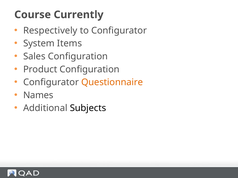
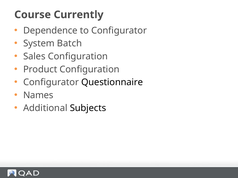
Respectively: Respectively -> Dependence (50, 31)
Items: Items -> Batch (69, 44)
Questionnaire colour: orange -> black (112, 82)
